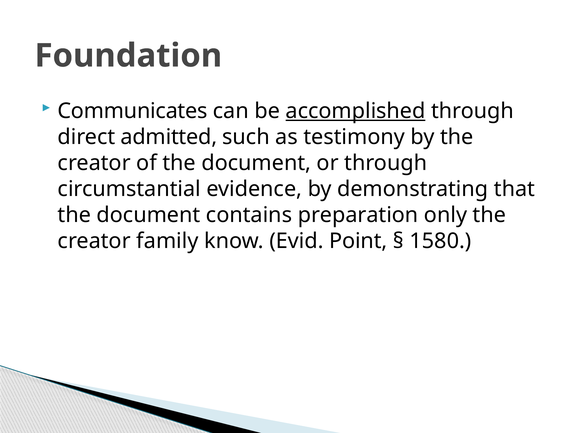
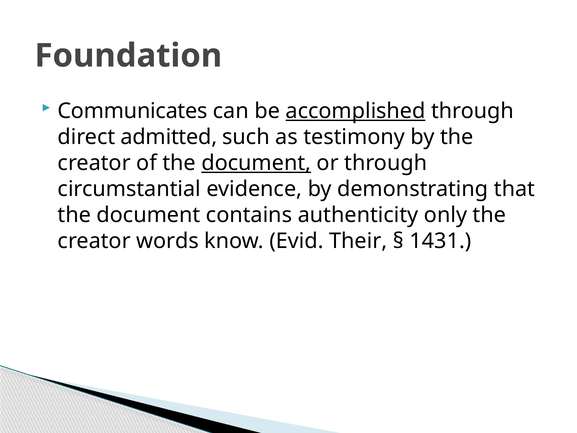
document underline: none -> present (256, 163)
preparation: preparation -> authenticity (358, 215)
family: family -> words (168, 241)
Point: Point -> Their (358, 241)
1580: 1580 -> 1431 (440, 241)
